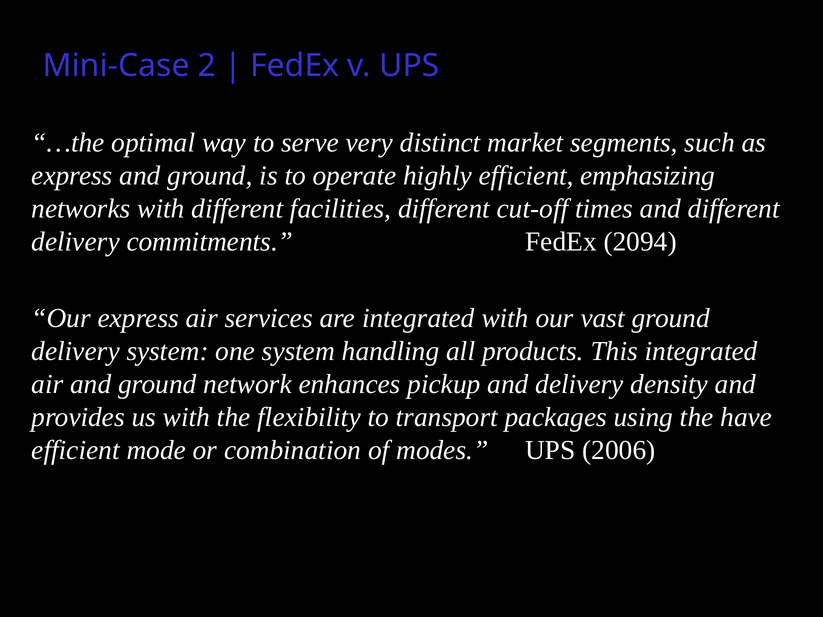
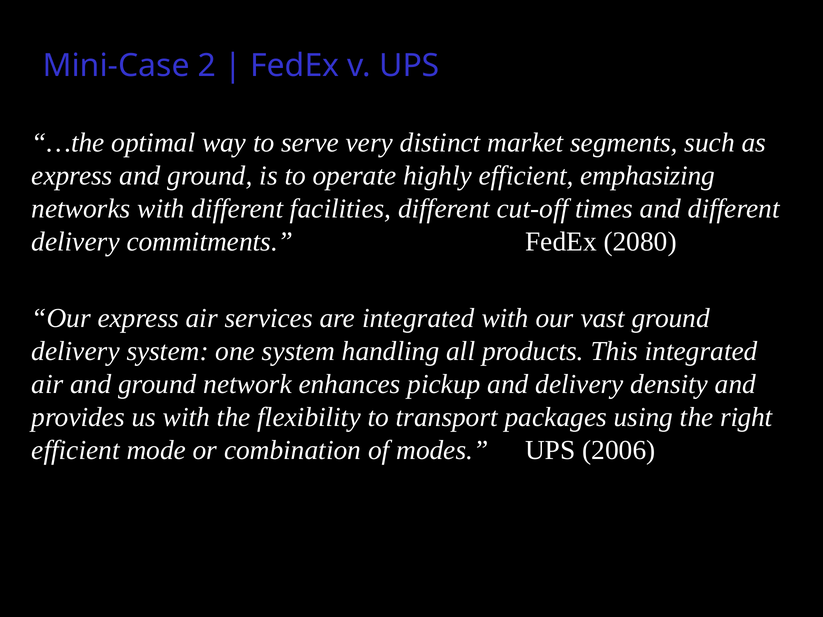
2094: 2094 -> 2080 (640, 242)
have: have -> right (746, 417)
